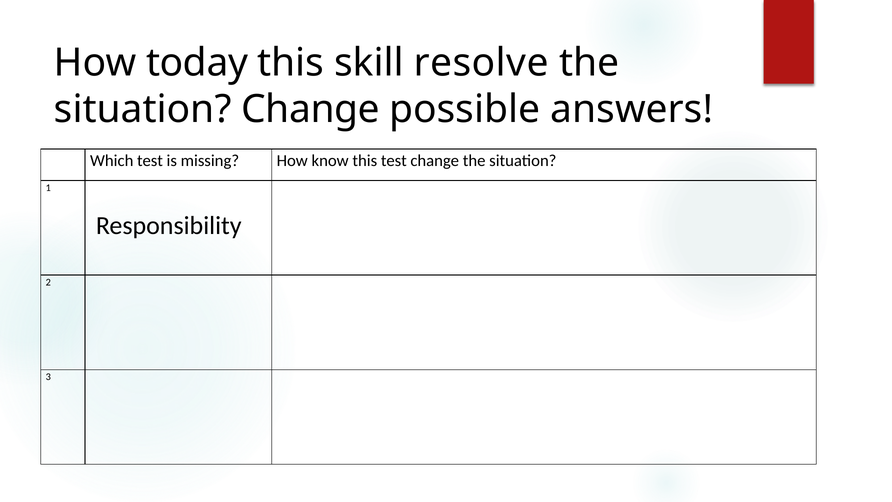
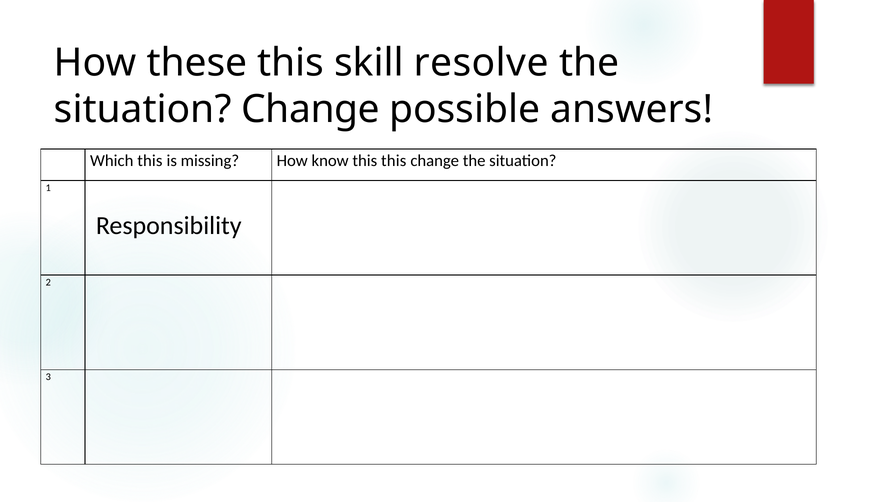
today: today -> these (197, 63)
Which test: test -> this (150, 161)
this test: test -> this (394, 161)
